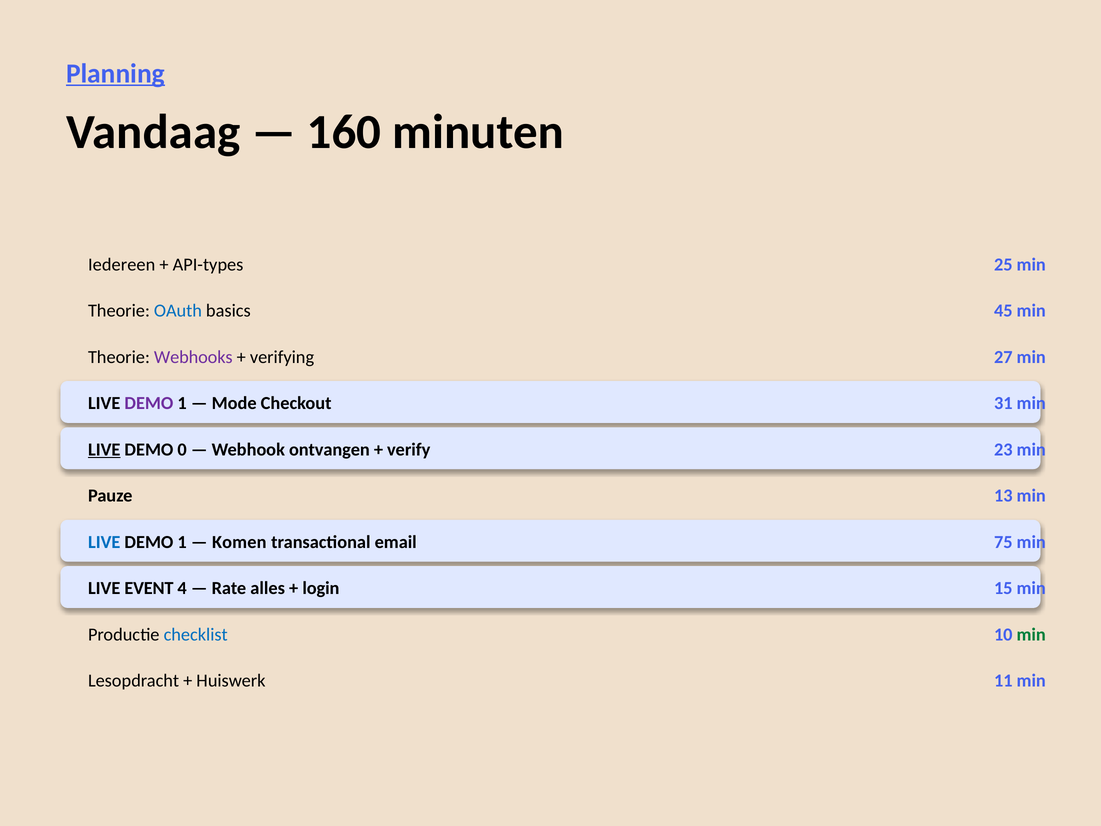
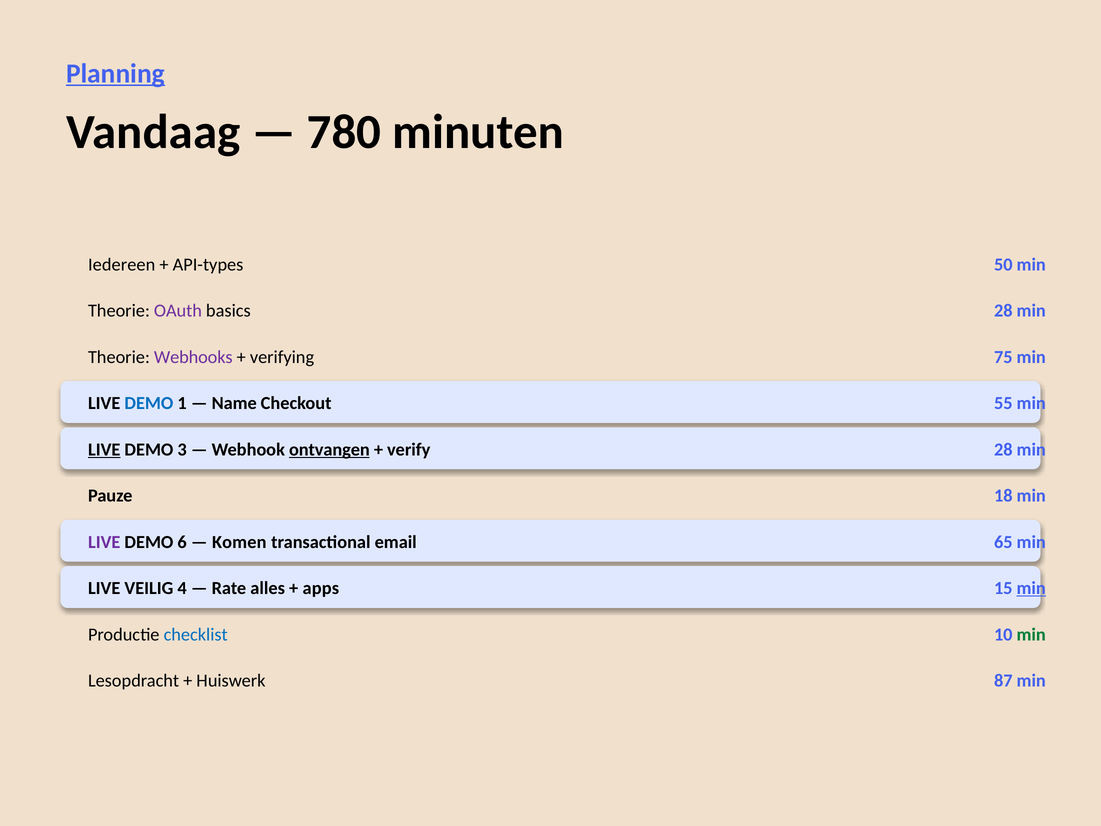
160: 160 -> 780 (344, 132)
25: 25 -> 50 (1003, 264)
OAuth colour: blue -> purple (178, 311)
basics 45: 45 -> 28 (1003, 311)
27: 27 -> 75 (1003, 357)
DEMO colour: purple -> blue (149, 403)
Mode: Mode -> Name (234, 403)
31: 31 -> 55 (1003, 403)
0: 0 -> 3 (182, 449)
ontvangen underline: none -> present (329, 449)
verify 23: 23 -> 28 (1003, 449)
13: 13 -> 18 (1003, 496)
LIVE colour: blue -> purple (104, 542)
1: 1 -> 6 (182, 542)
75: 75 -> 65 (1003, 542)
EVENT: EVENT -> VEILIG (149, 588)
login: login -> apps (321, 588)
min underline: none -> present (1031, 588)
11: 11 -> 87 (1003, 681)
